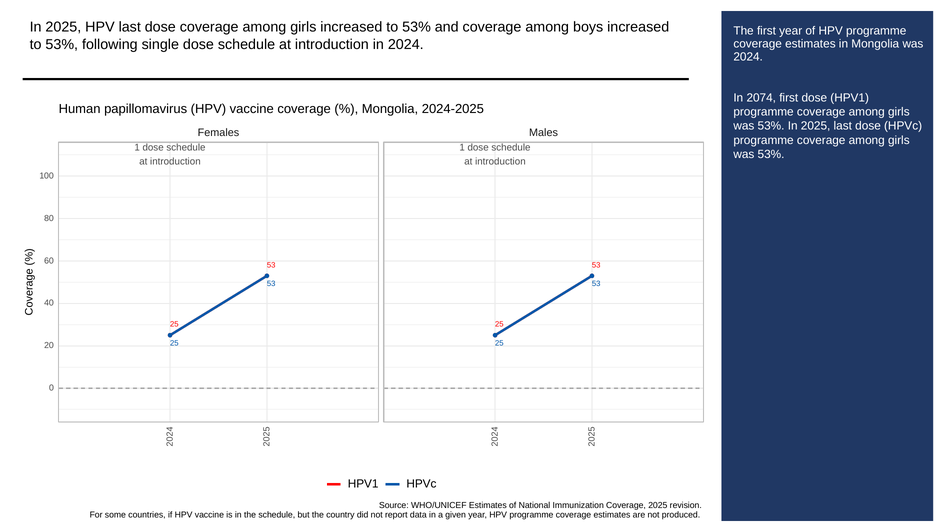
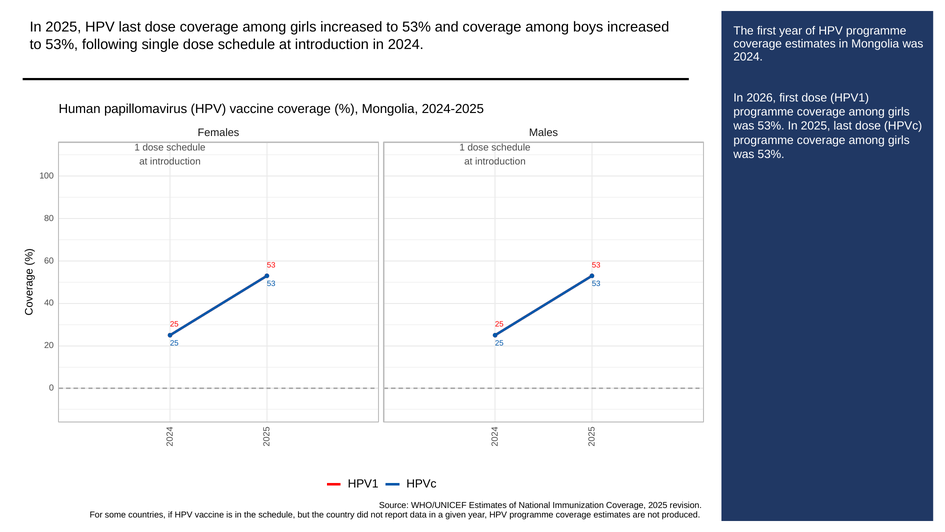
2074: 2074 -> 2026 (761, 98)
